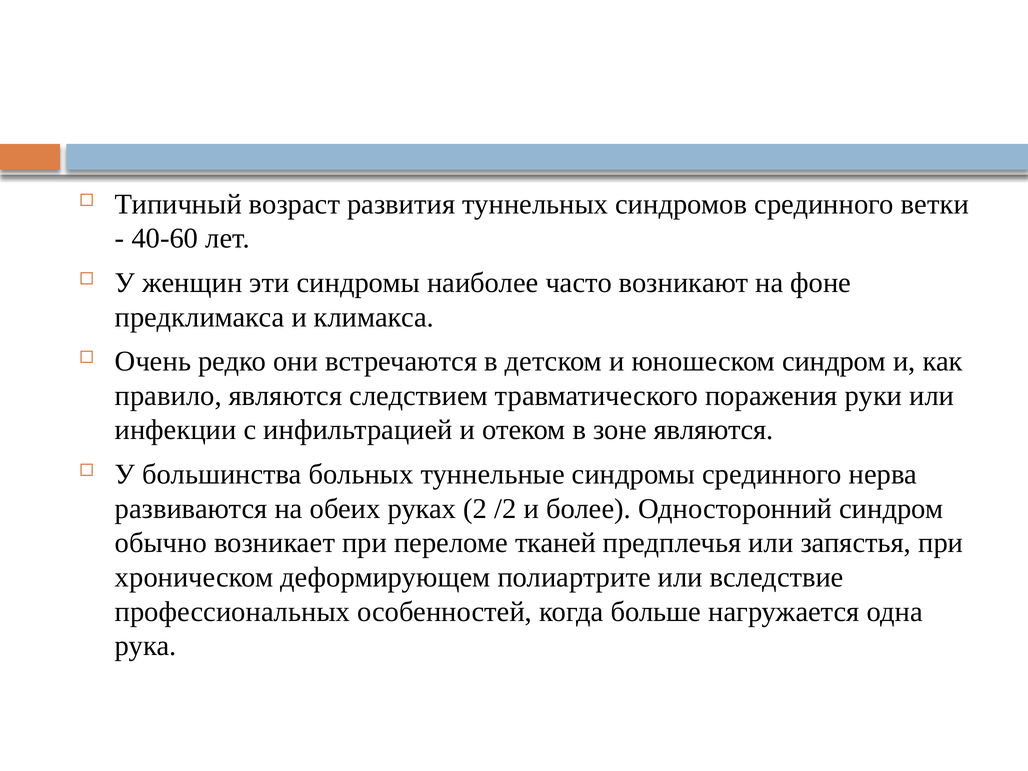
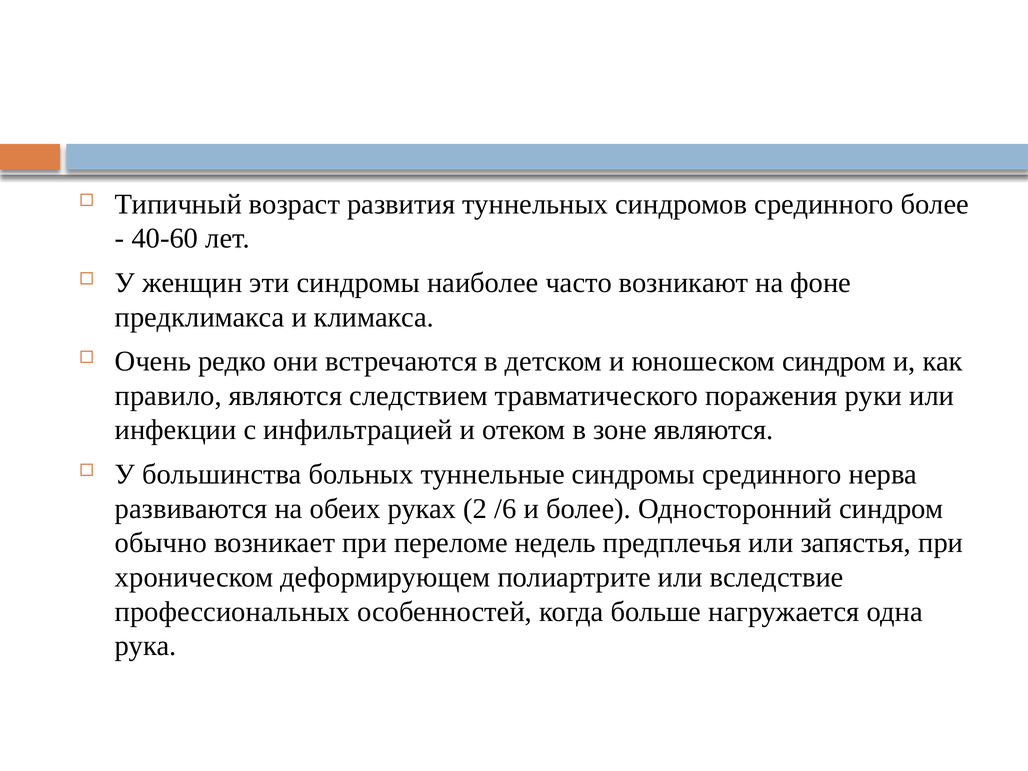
срединного ветки: ветки -> более (935, 204)
/2: /2 -> /6 (505, 509)
тканей: тканей -> недель (555, 543)
